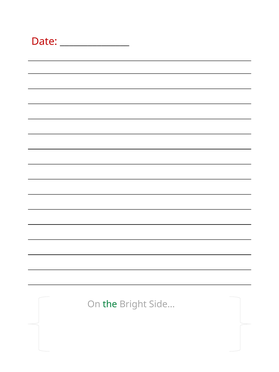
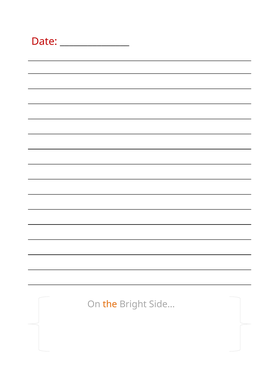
the colour: green -> orange (110, 304)
